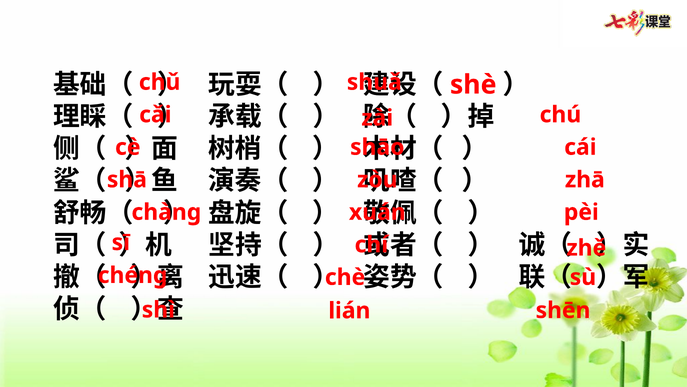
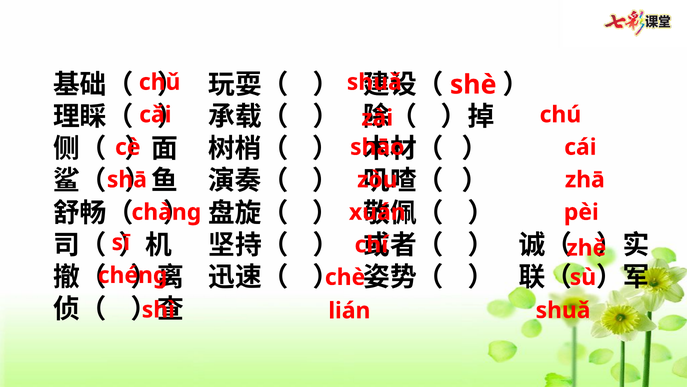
lián shēn: shēn -> shuǎ (563, 310)
